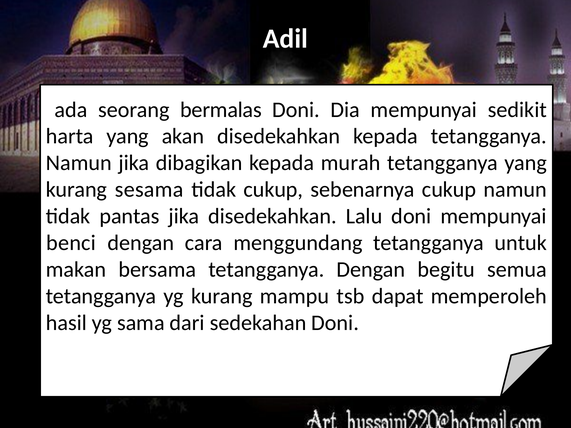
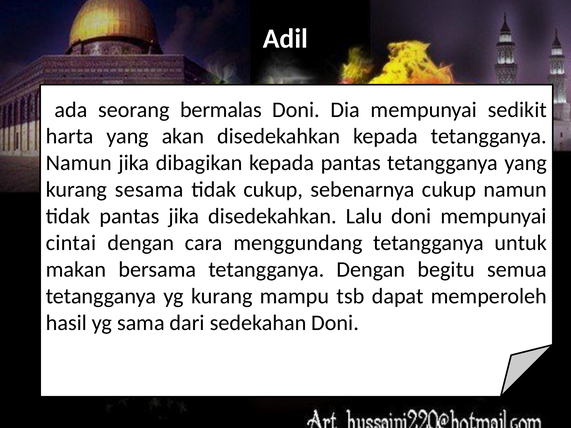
kepada murah: murah -> pantas (351, 163)
benci: benci -> cintai (71, 243)
